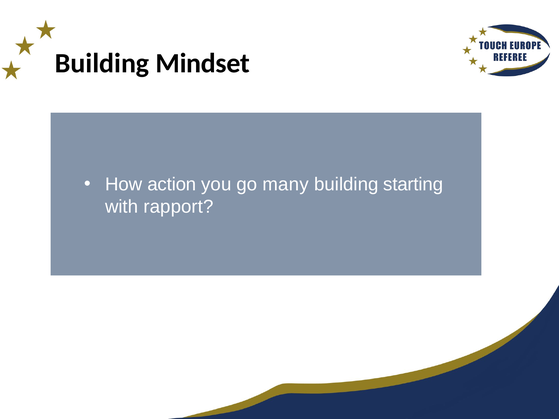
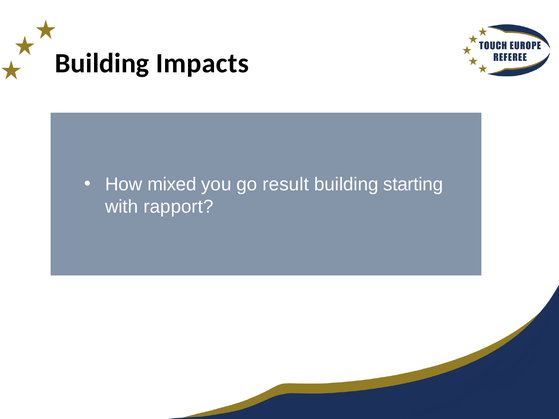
Mindset: Mindset -> Impacts (202, 63)
action: action -> mixed (172, 184)
many: many -> result (286, 184)
